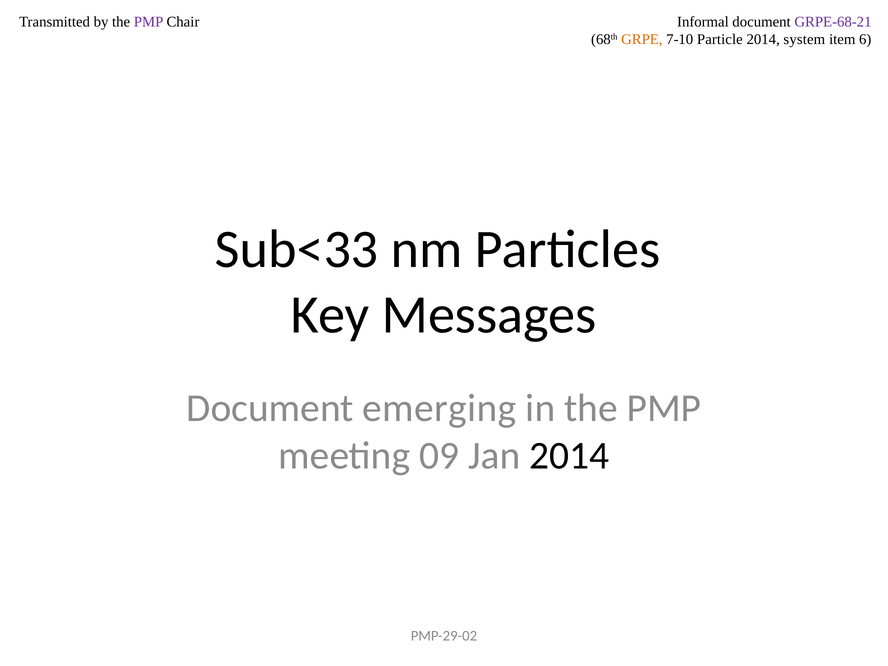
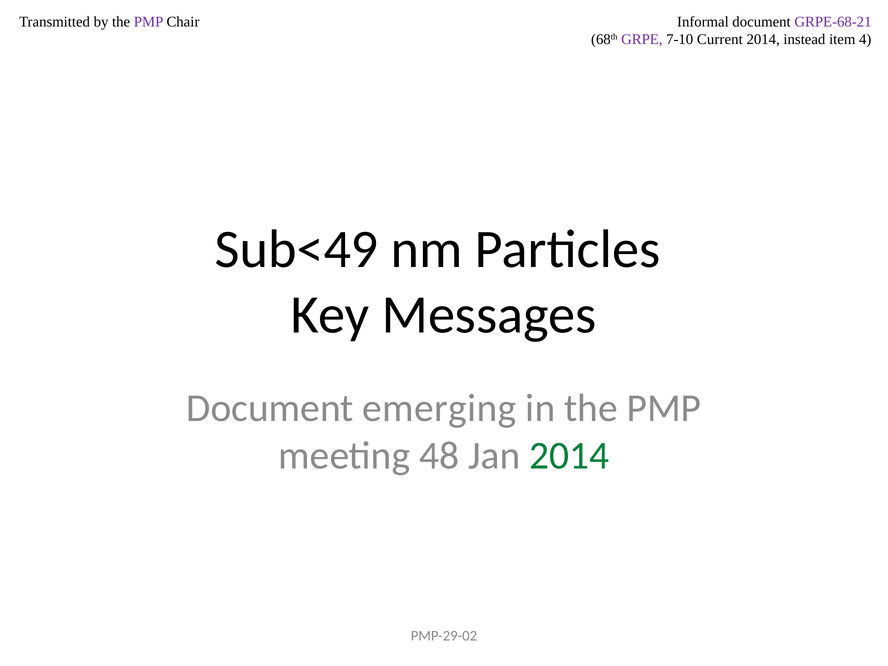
GRPE colour: orange -> purple (642, 39)
Particle: Particle -> Current (720, 39)
system: system -> instead (804, 39)
6: 6 -> 4 (865, 39)
Sub<33: Sub<33 -> Sub<49 (297, 250)
09: 09 -> 48 (439, 456)
2014 colour: black -> green (569, 456)
